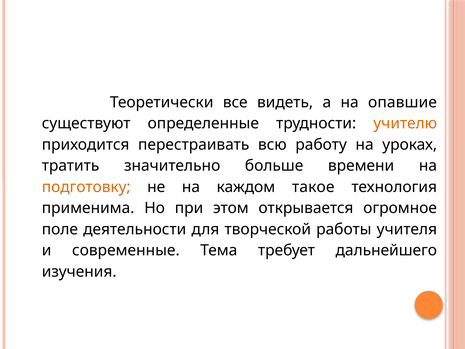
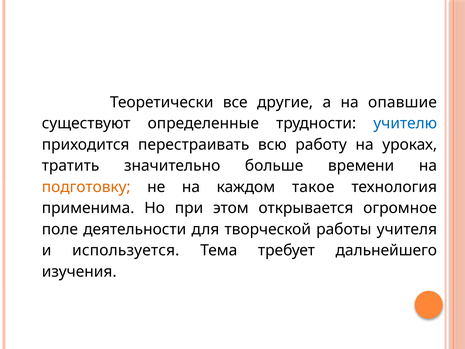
видеть: видеть -> другие (285, 102)
учителю colour: orange -> blue (405, 123)
современные: современные -> используется (126, 250)
